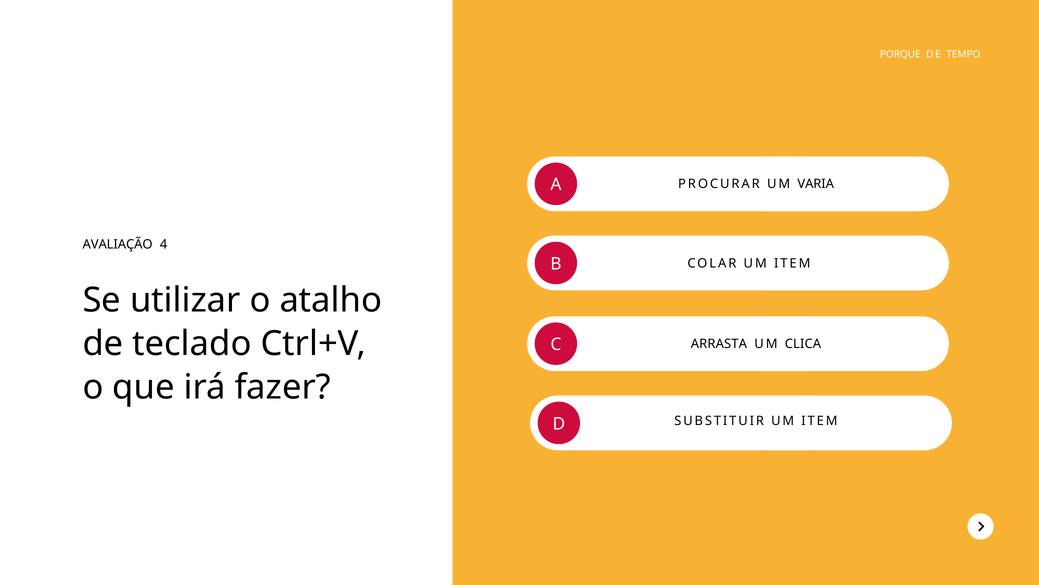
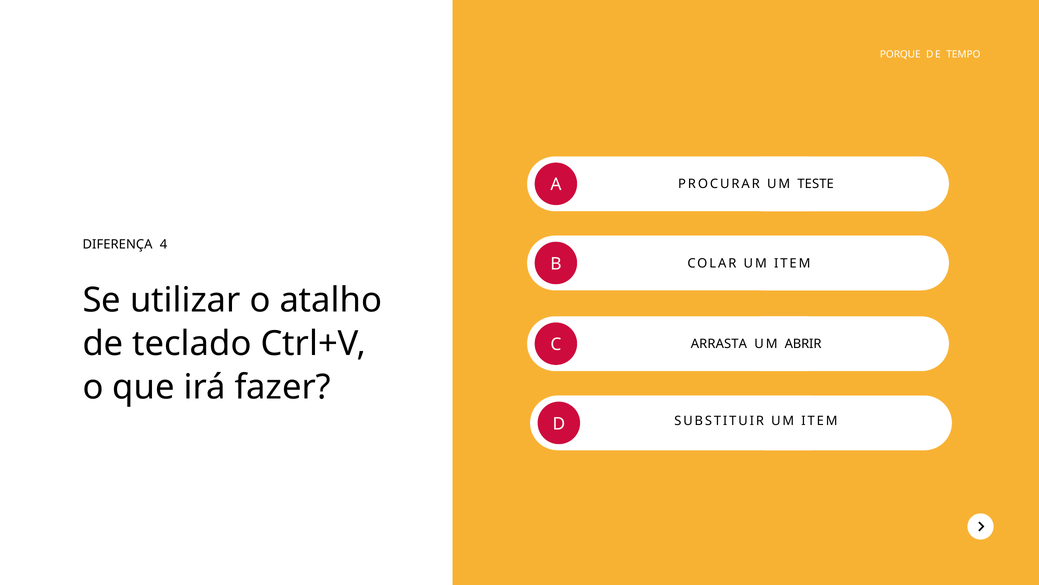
VARIA: VARIA -> TESTE (816, 184)
AVALIAÇÃO: AVALIAÇÃO -> DIFERENÇA (118, 244)
CLICA: CLICA -> ABRIR (803, 344)
